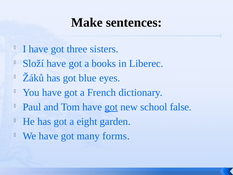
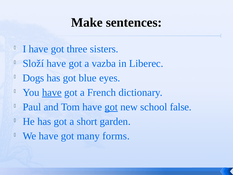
books: books -> vazba (104, 63)
Žáků: Žáků -> Dogs (33, 78)
have underline: none -> present (52, 92)
eight: eight -> short (87, 121)
